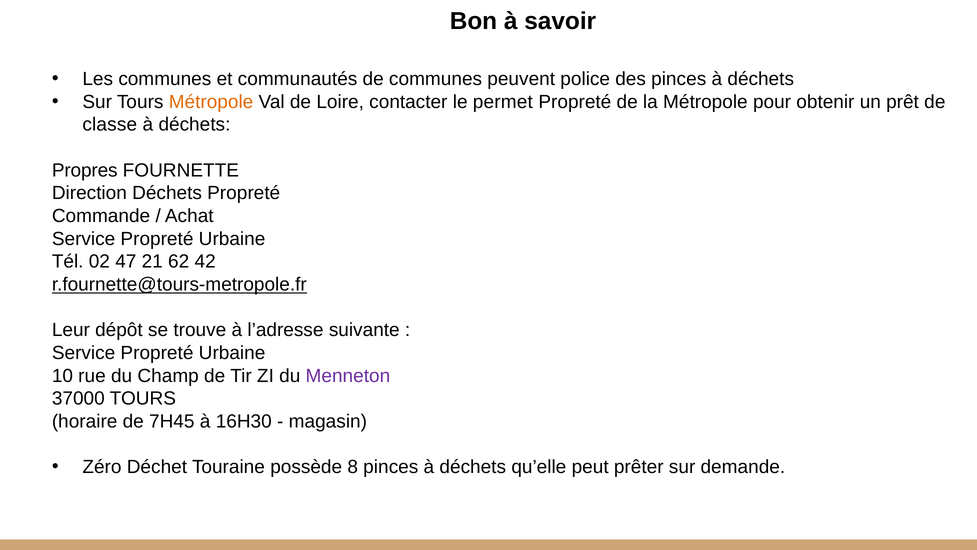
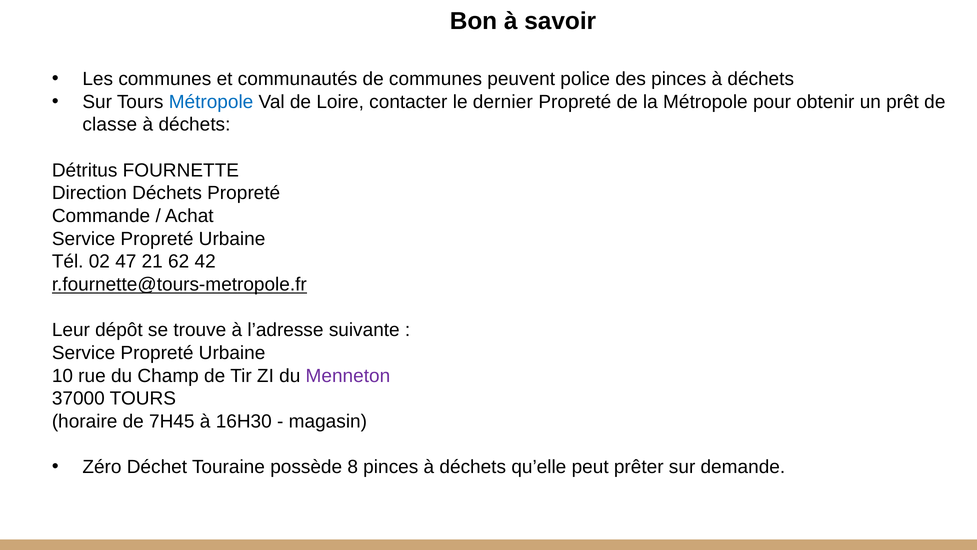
Métropole colour: orange -> blue (211, 102)
permet: permet -> dernier (503, 102)
Propres: Propres -> Détritus (85, 170)
